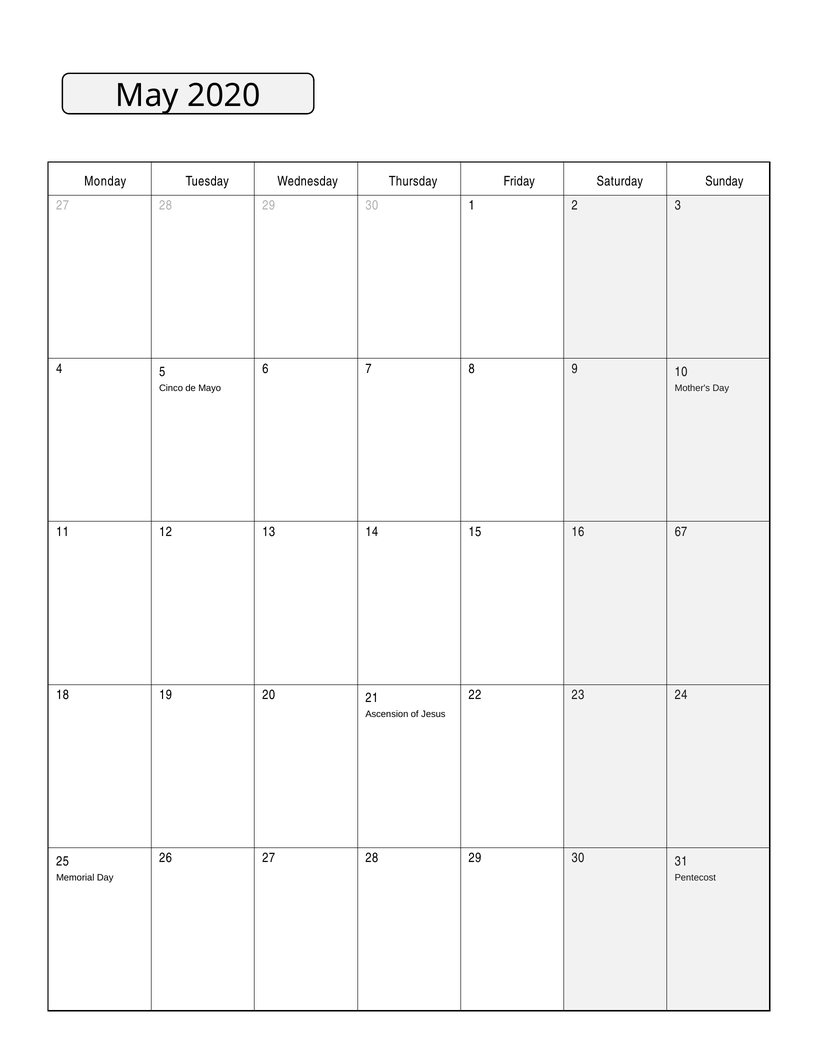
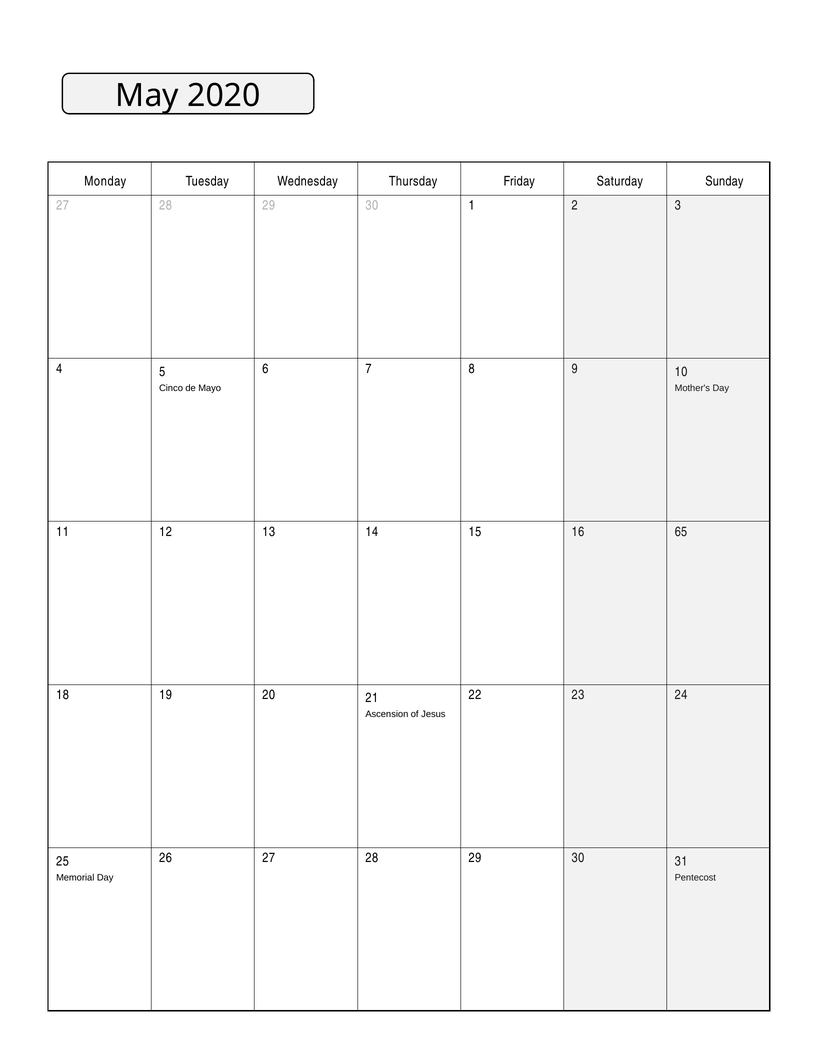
67: 67 -> 65 (681, 532)
